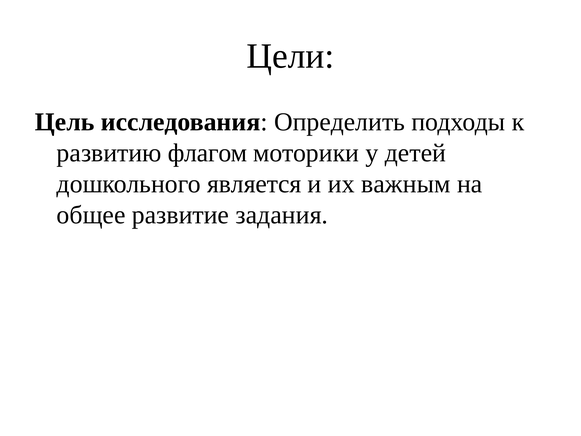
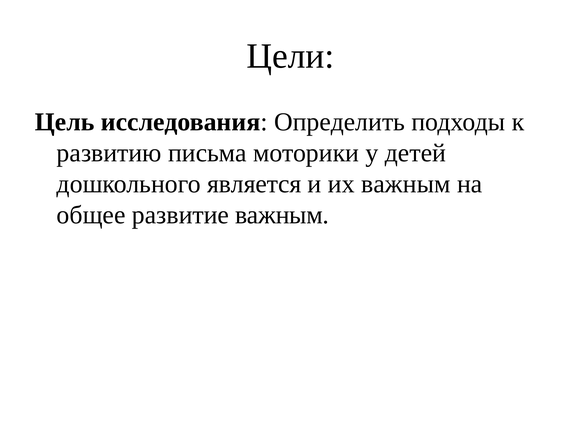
флагом: флагом -> письма (207, 153)
развитие задания: задания -> важным (282, 215)
